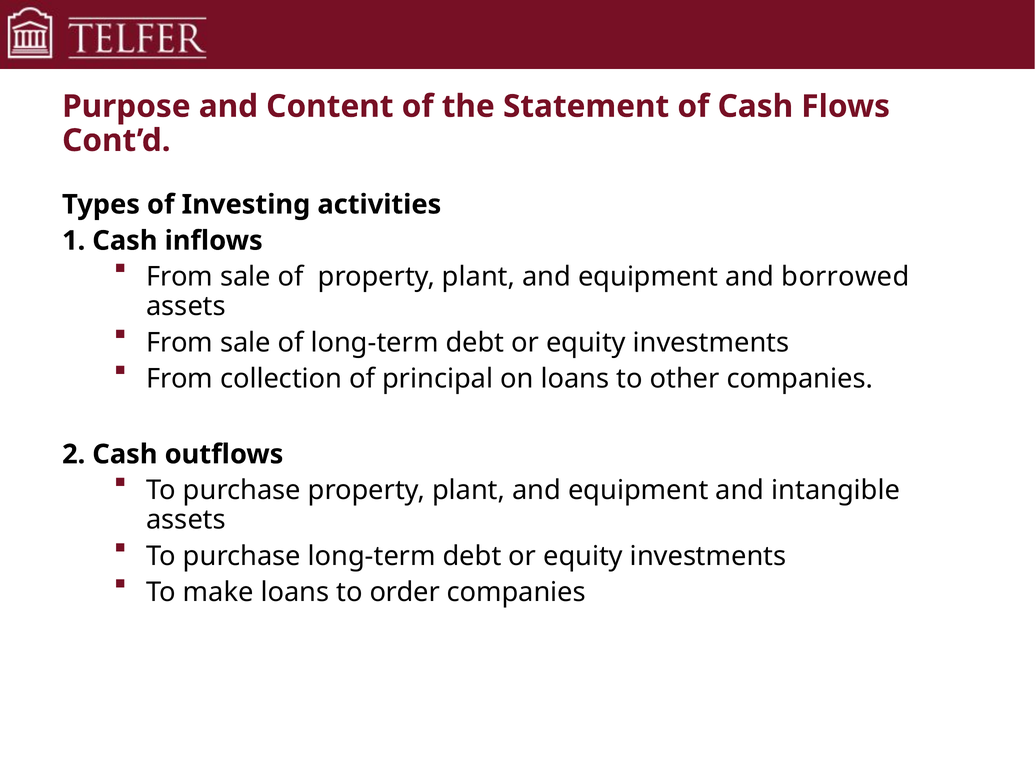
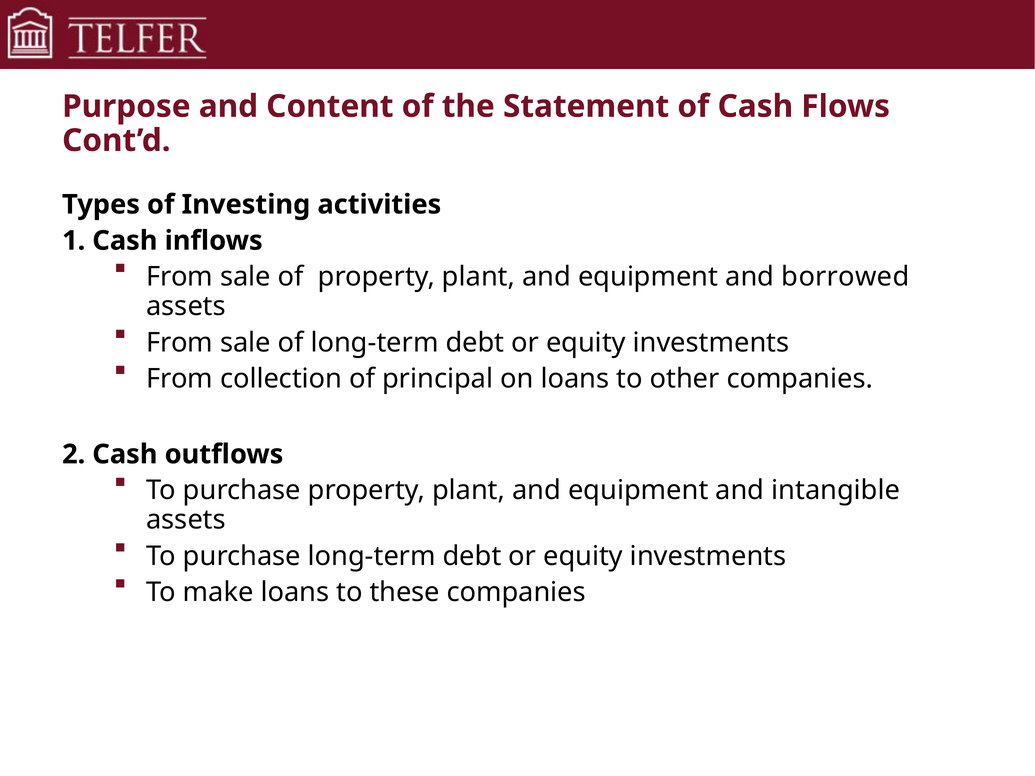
order: order -> these (405, 593)
